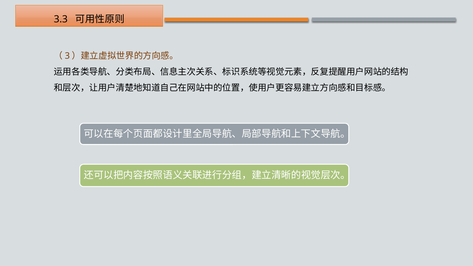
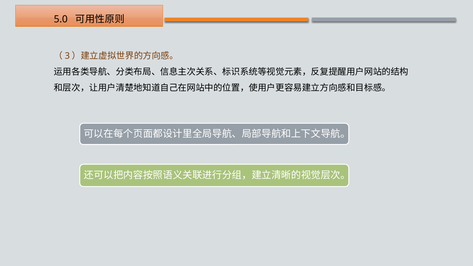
3.3: 3.3 -> 5.0 (61, 19)
